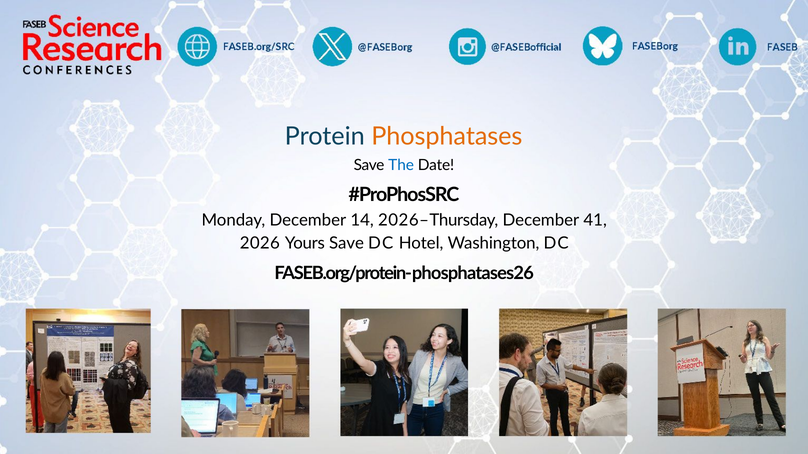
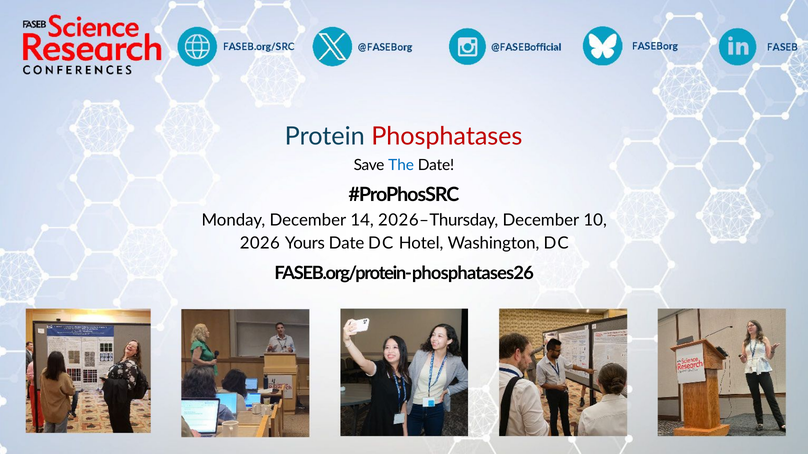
Phosphatases colour: orange -> red (447, 137)
41: 41 -> 10 (595, 220)
Yours Save: Save -> Date (347, 244)
